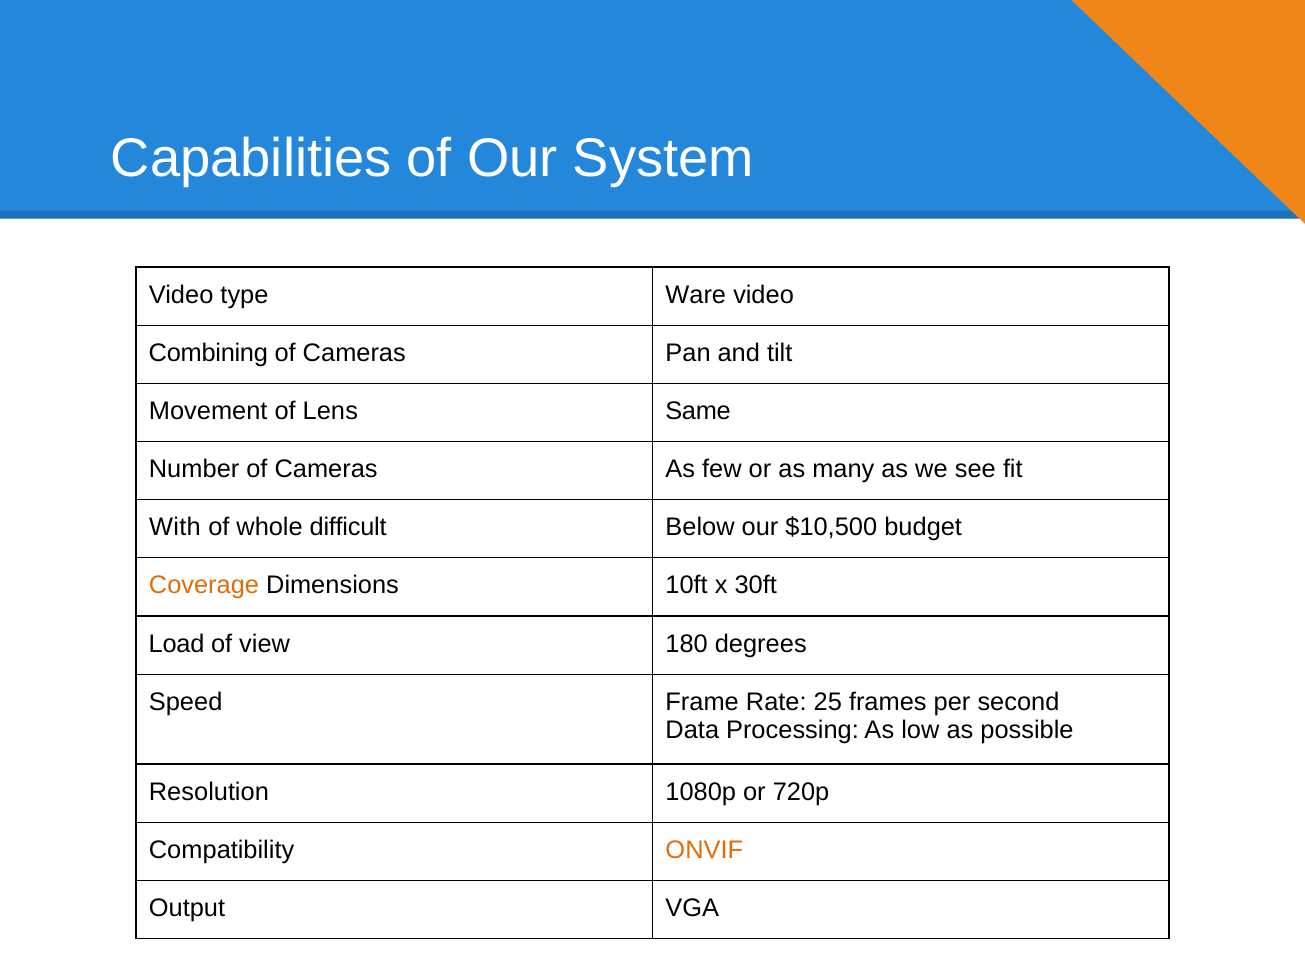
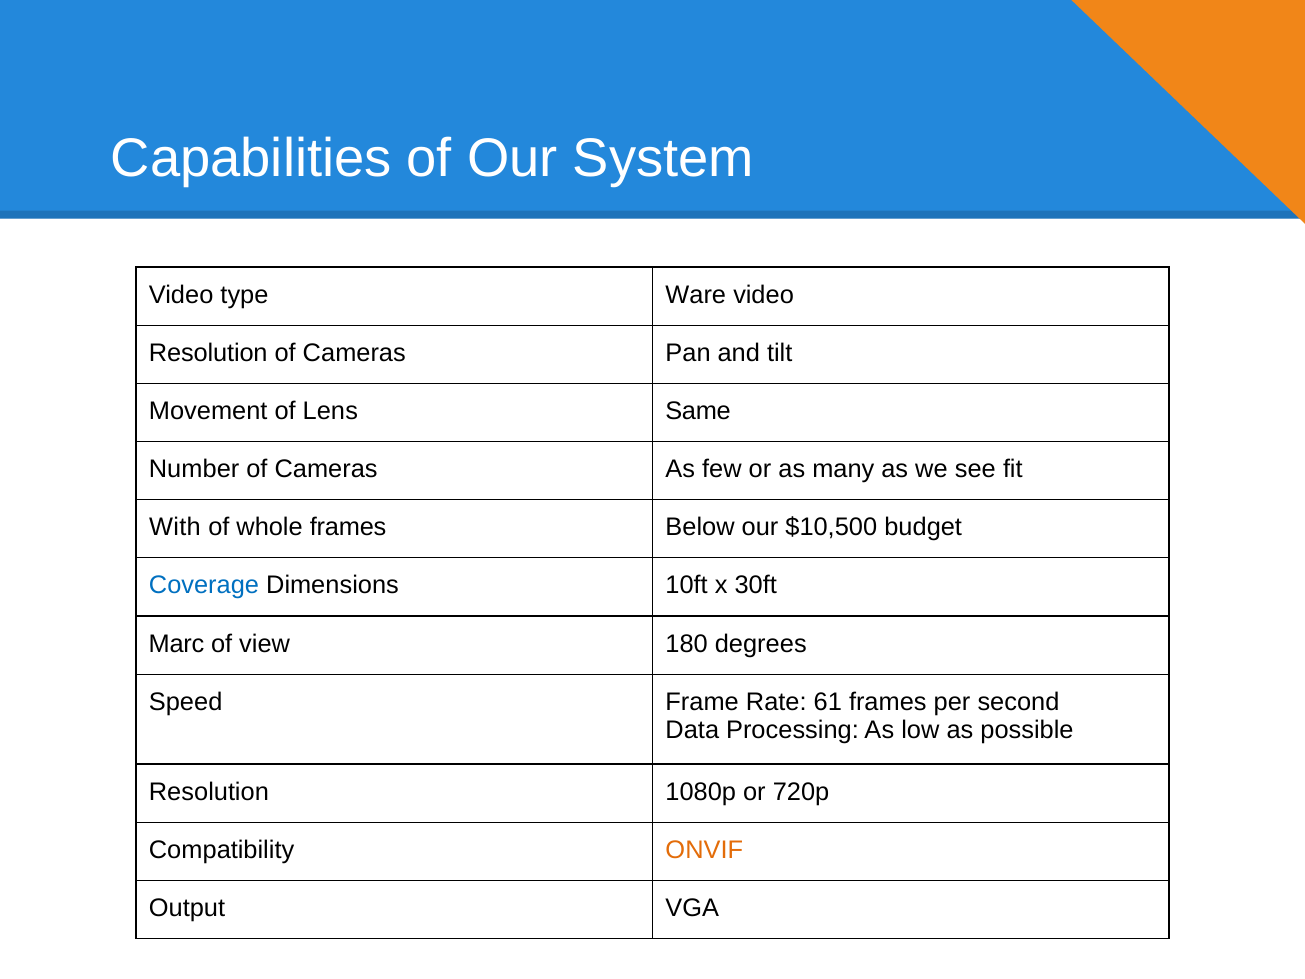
Combining: Combining -> Resolution (208, 353)
whole difficult: difficult -> frames (348, 527)
Coverage colour: orange -> blue (204, 585)
Load: Load -> Marc (177, 644)
25: 25 -> 61 (828, 702)
